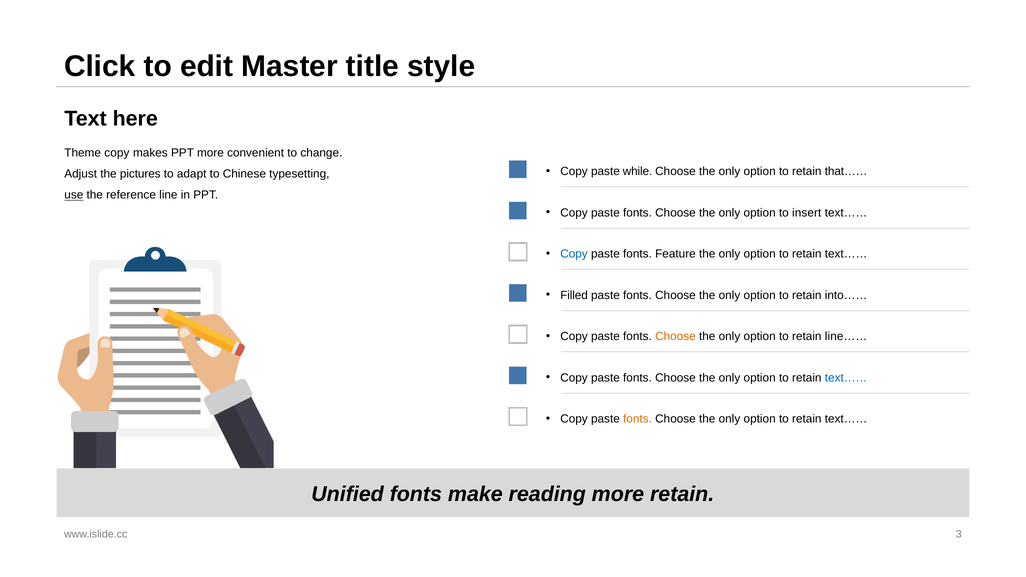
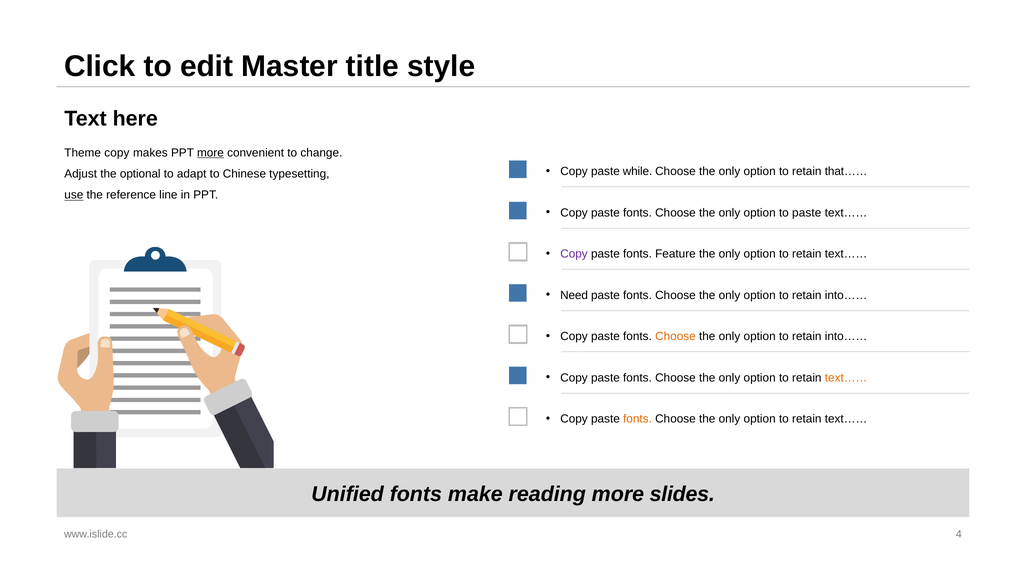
more underline: none -> present (210, 153)
pictures: pictures -> optional (140, 174)
to insert: insert -> paste (807, 213)
Copy colour: blue -> purple (574, 254)
Filled: Filled -> Need (574, 295)
line……: line…… -> into…… (846, 337)
text…… colour: blue -> orange (846, 378)
more retain: retain -> slides (682, 494)
3: 3 -> 4 (959, 535)
